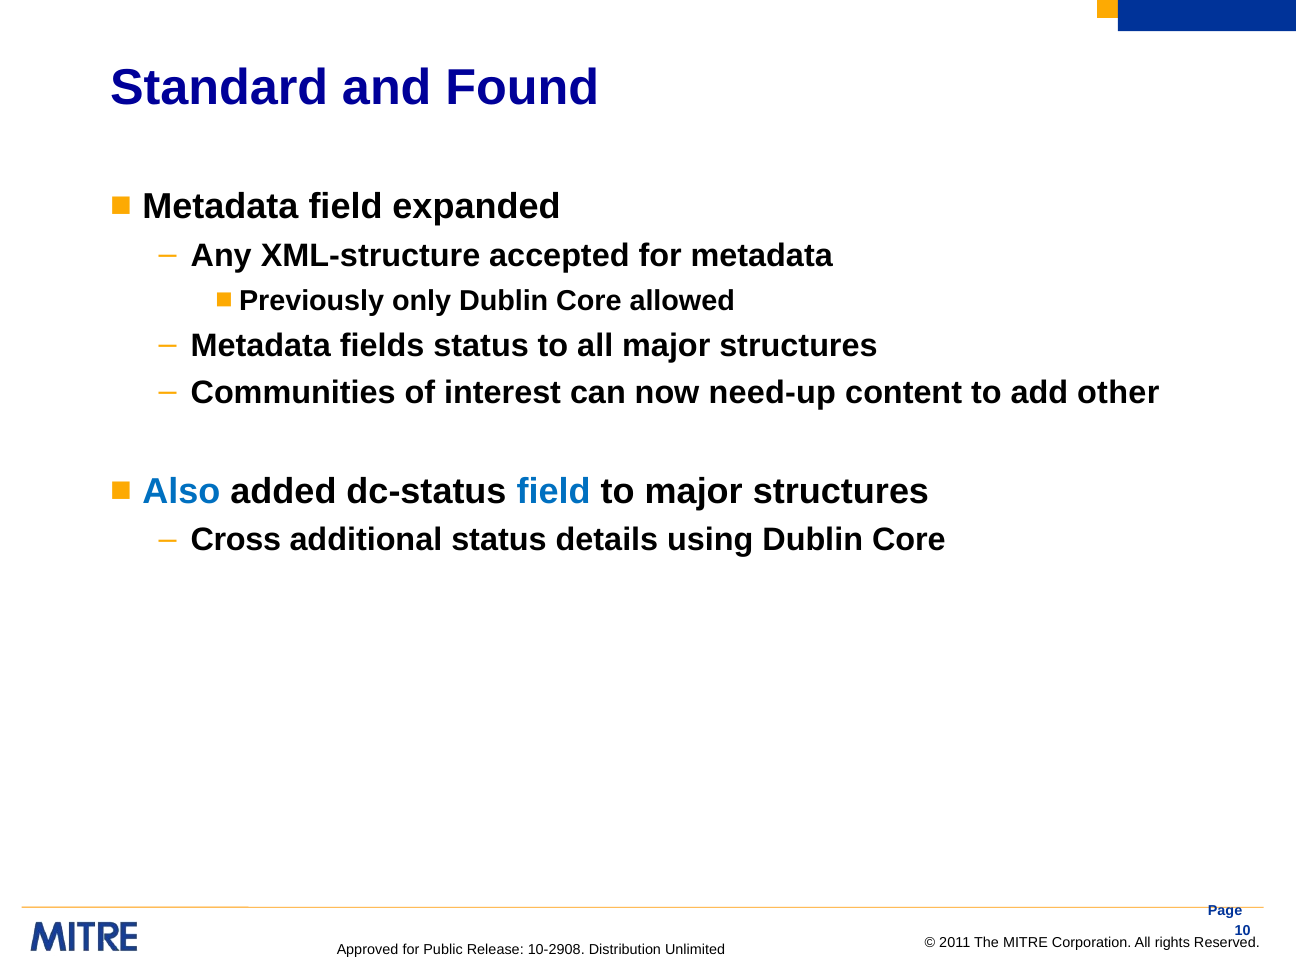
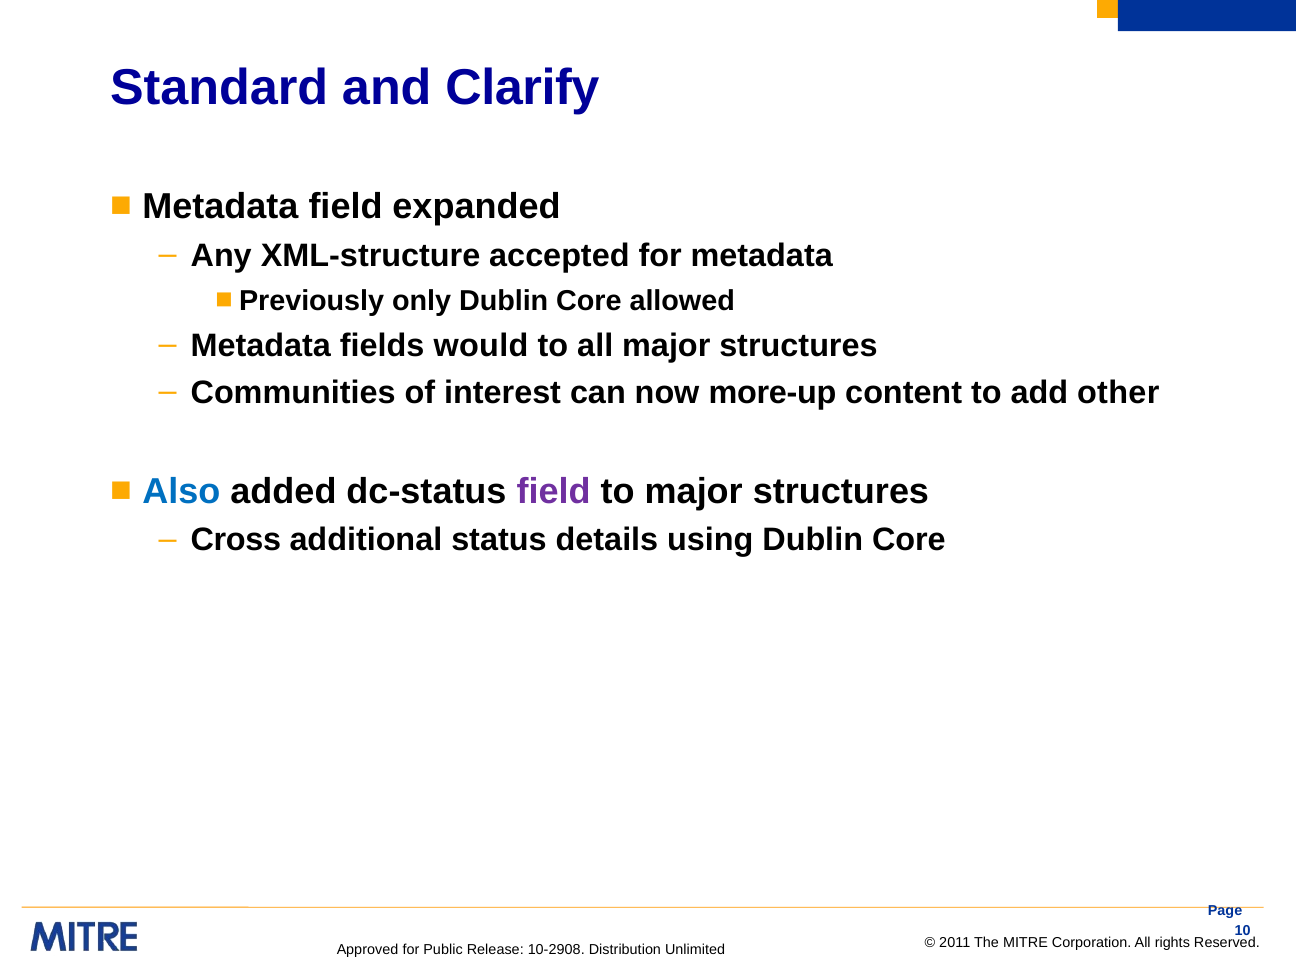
Found: Found -> Clarify (522, 88)
fields status: status -> would (481, 346)
need-up: need-up -> more-up (772, 392)
field colour: blue -> purple (554, 491)
